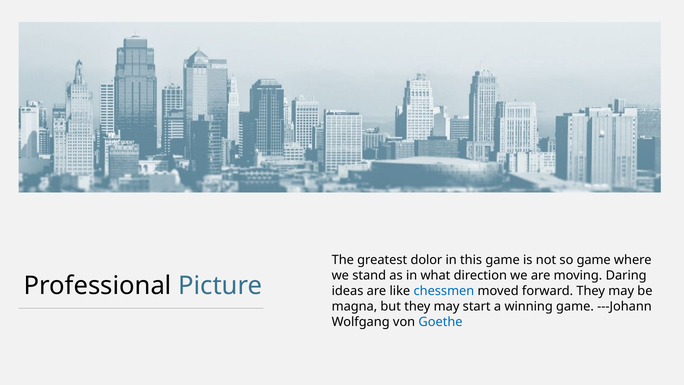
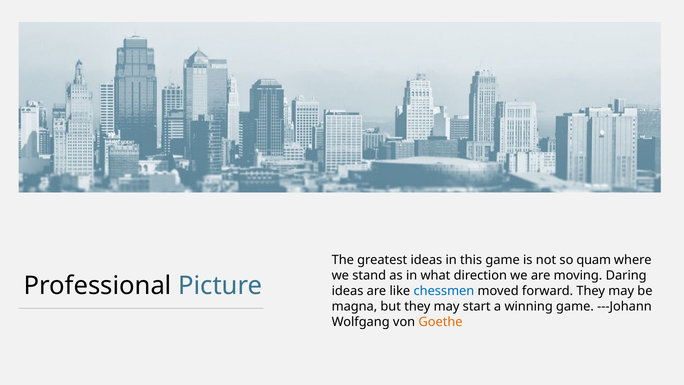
greatest dolor: dolor -> ideas (426, 260)
so game: game -> quam (594, 260)
Goethe colour: blue -> orange (441, 322)
